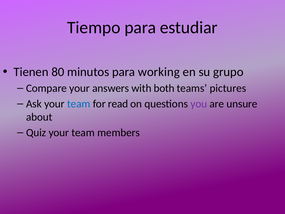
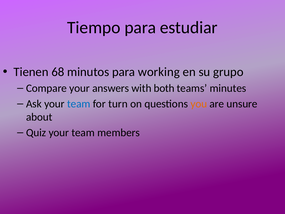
80: 80 -> 68 (58, 72)
pictures: pictures -> minutes (228, 88)
read: read -> turn (118, 104)
you colour: purple -> orange (199, 104)
